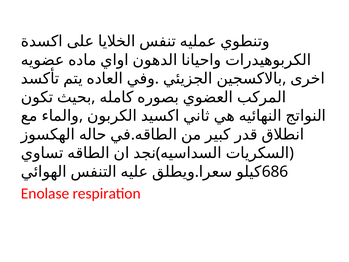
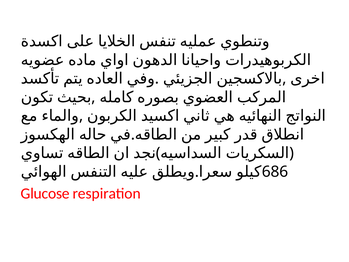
Enolase: Enolase -> Glucose (45, 193)
